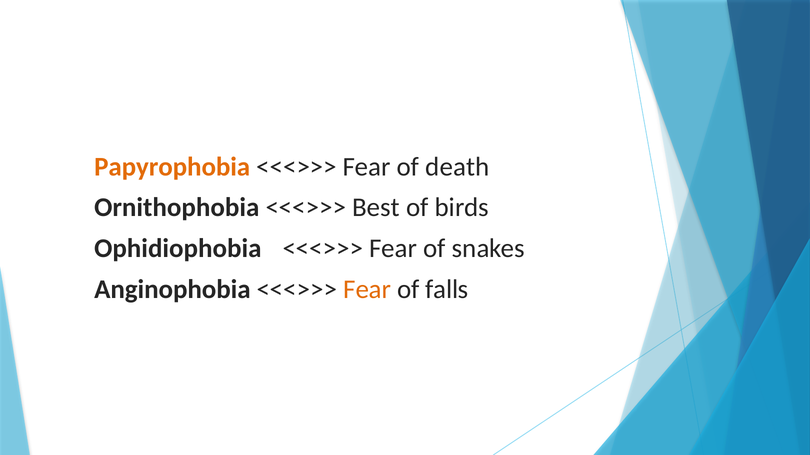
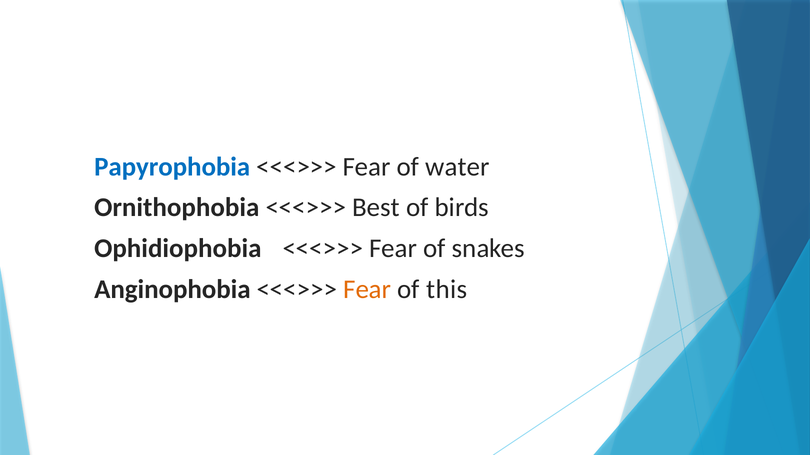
Papyrophobia colour: orange -> blue (172, 167)
death: death -> water (457, 167)
falls: falls -> this (447, 290)
